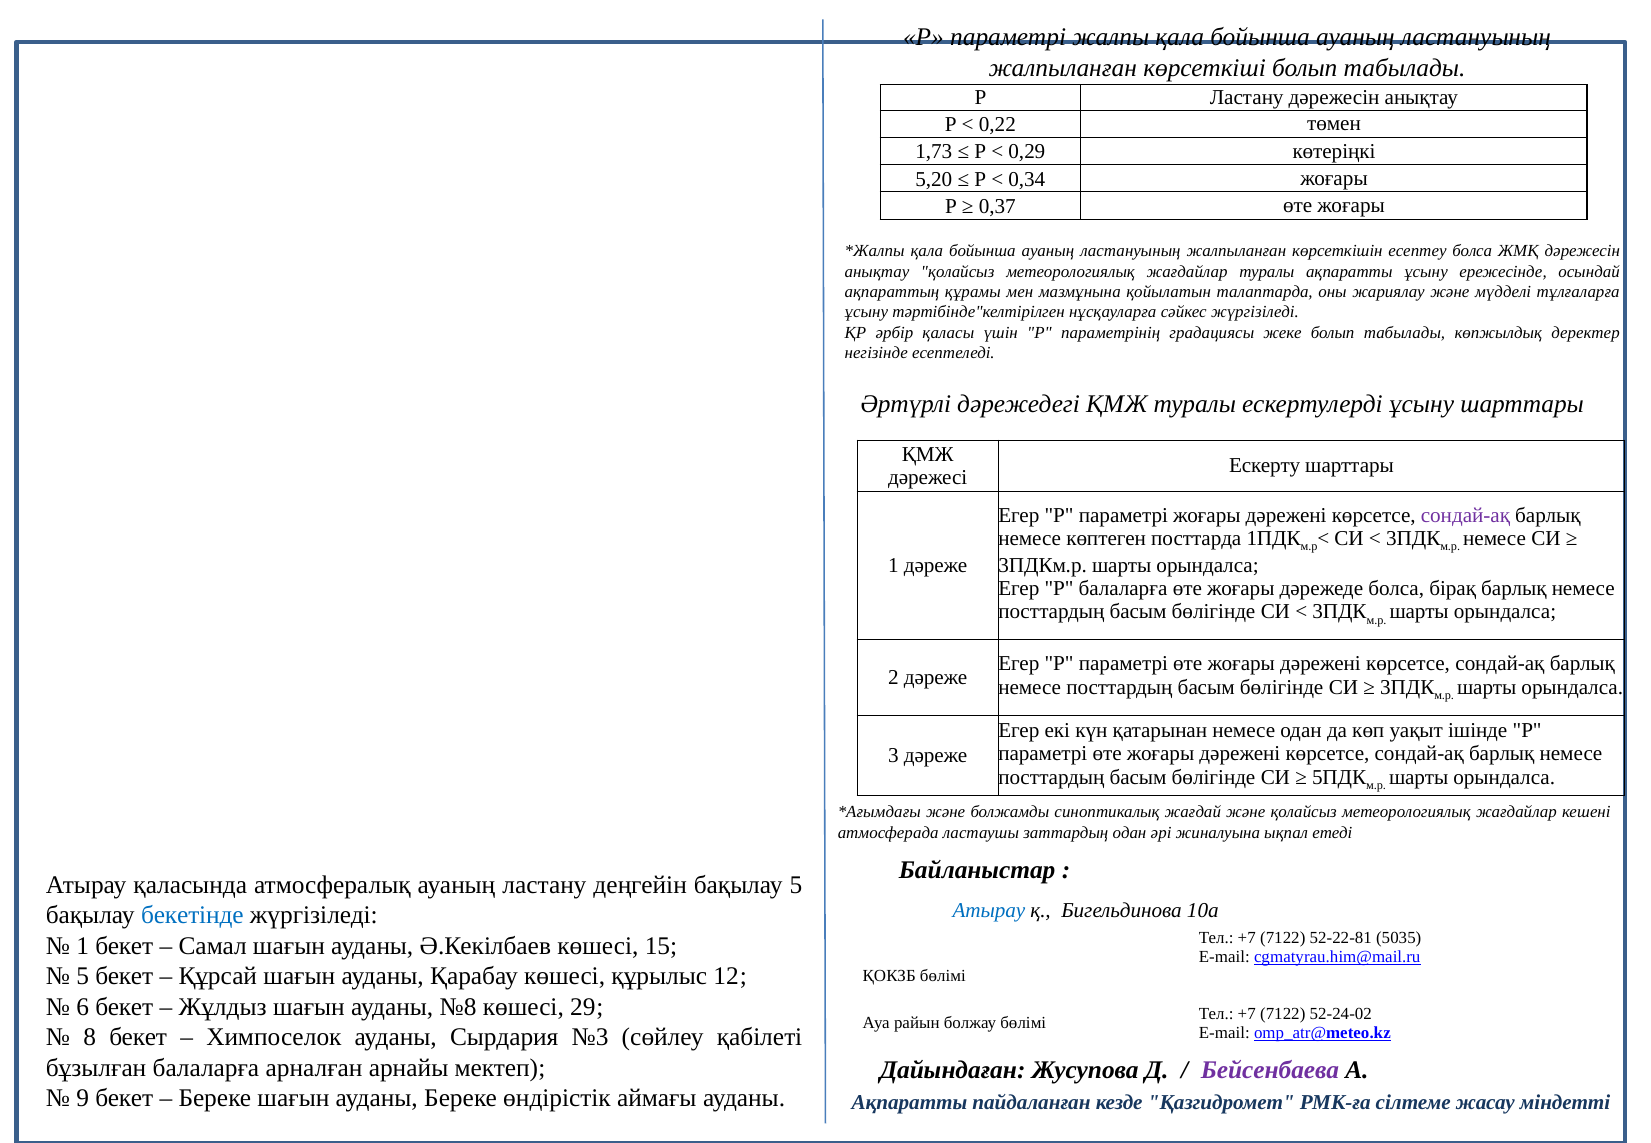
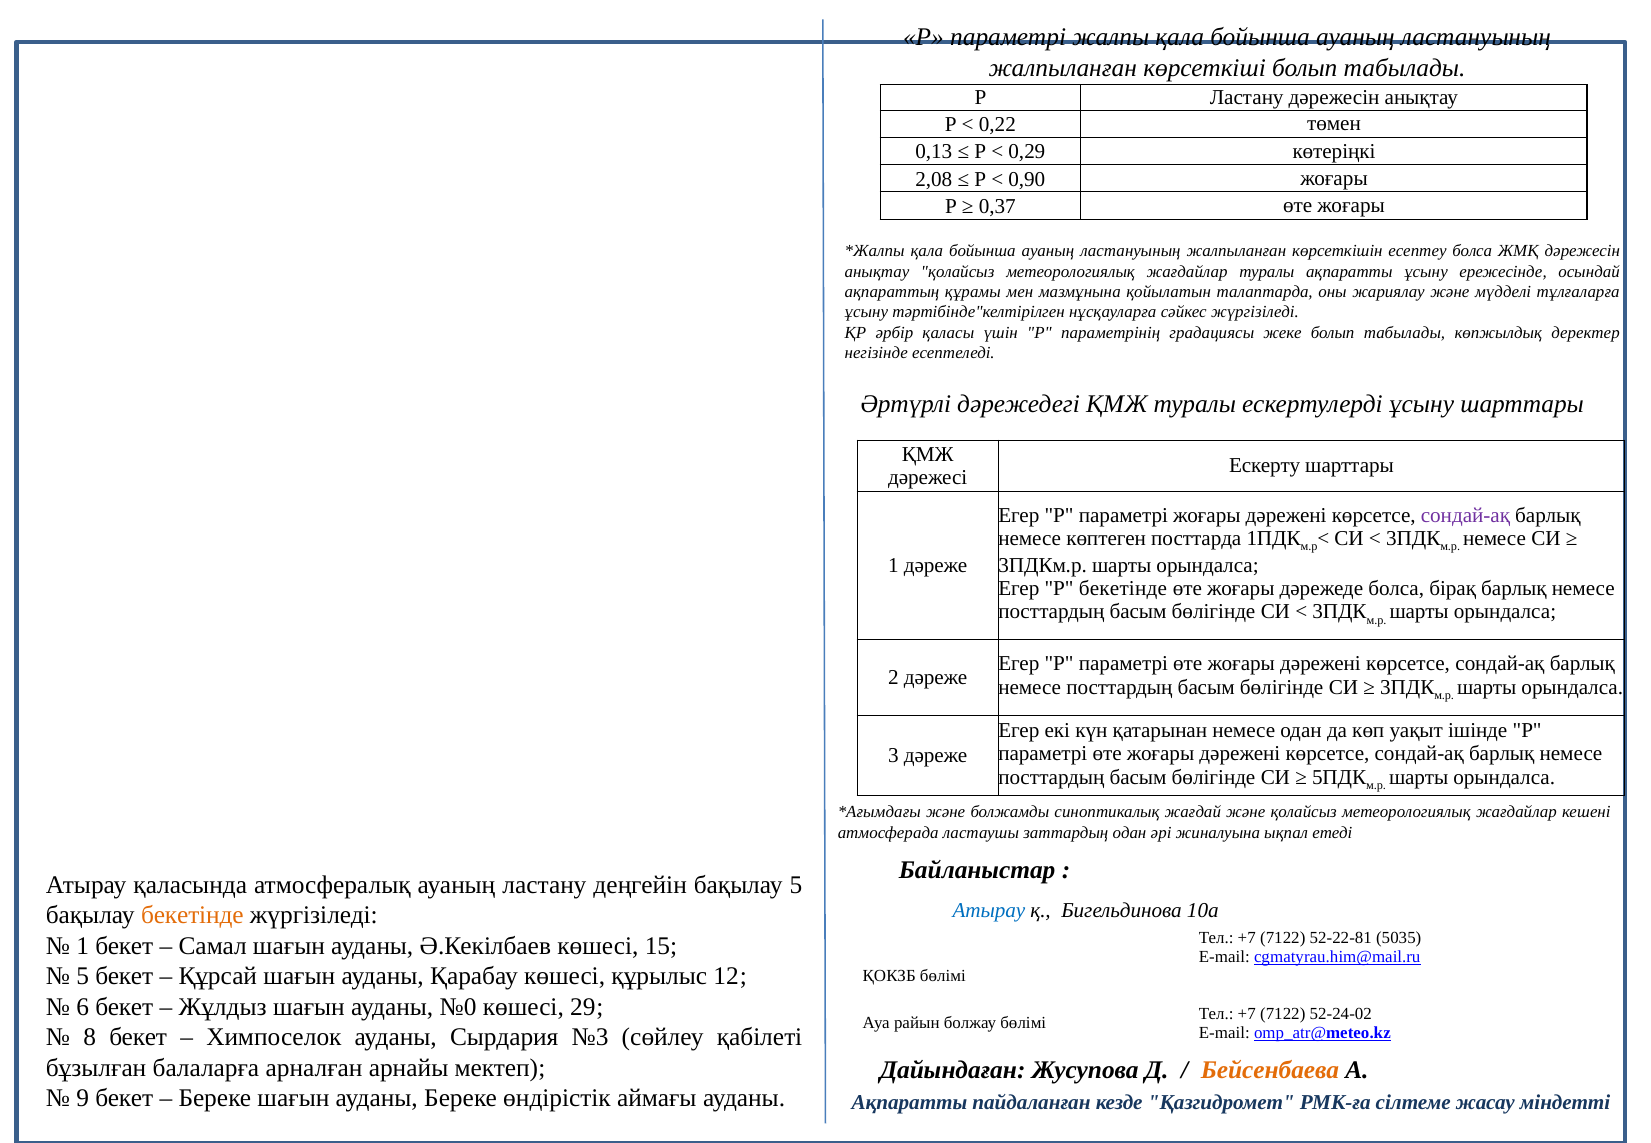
1,73: 1,73 -> 0,13 (934, 152)
5,20: 5,20 -> 2,08 (934, 179)
0,34: 0,34 -> 0,90 (1027, 179)
P балаларға: балаларға -> бекетінде (1123, 589)
бекетінде colour: blue -> orange (192, 915)
№8: №8 -> №0 (458, 1007)
Бейсенбаева colour: purple -> orange (1270, 1070)
